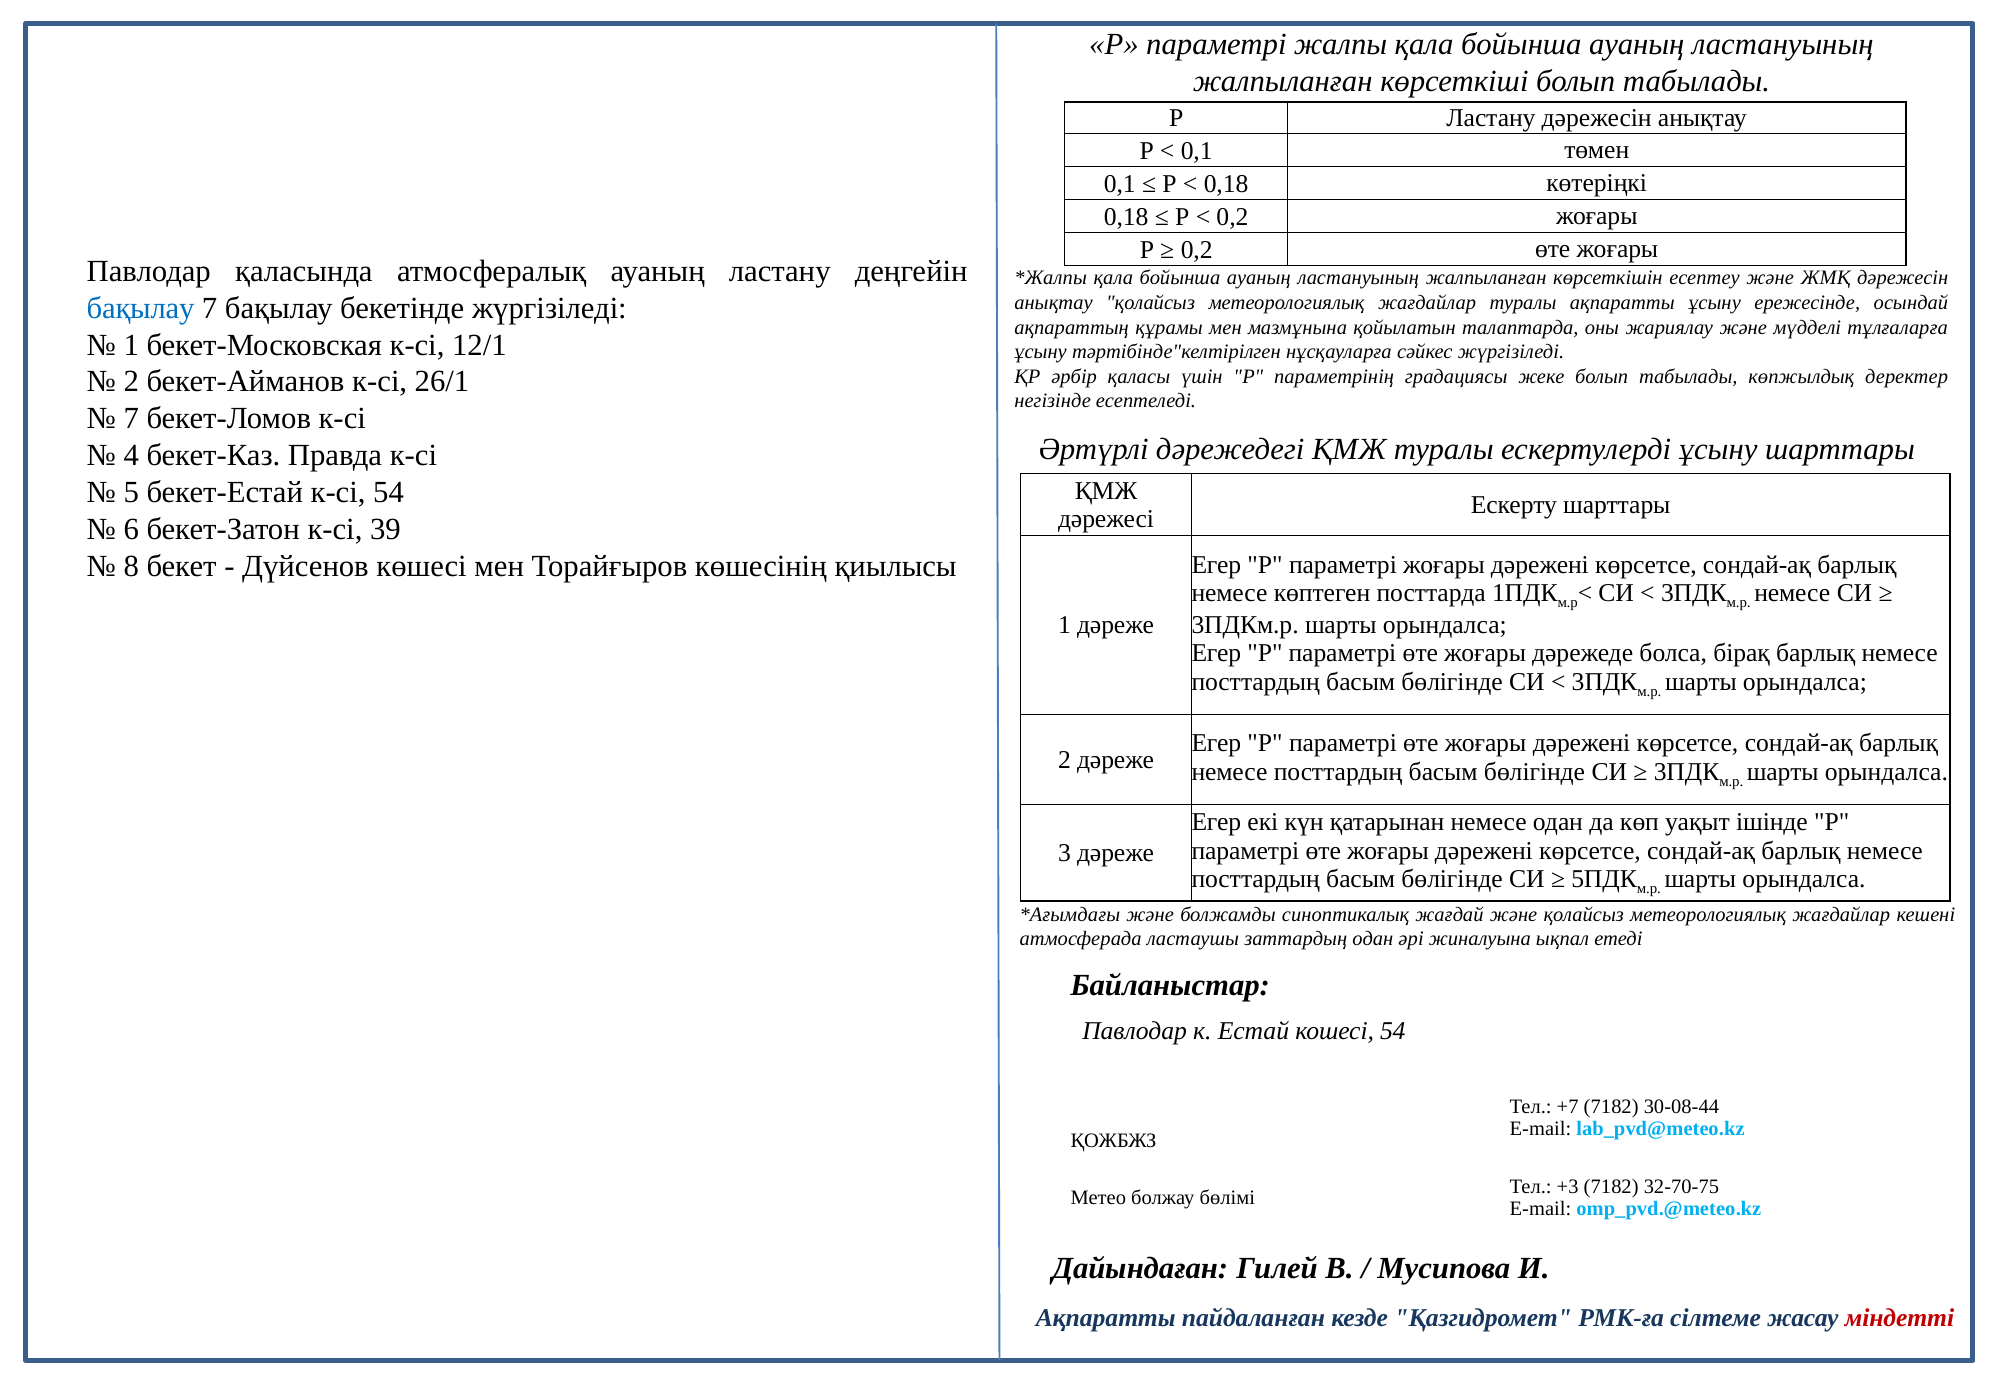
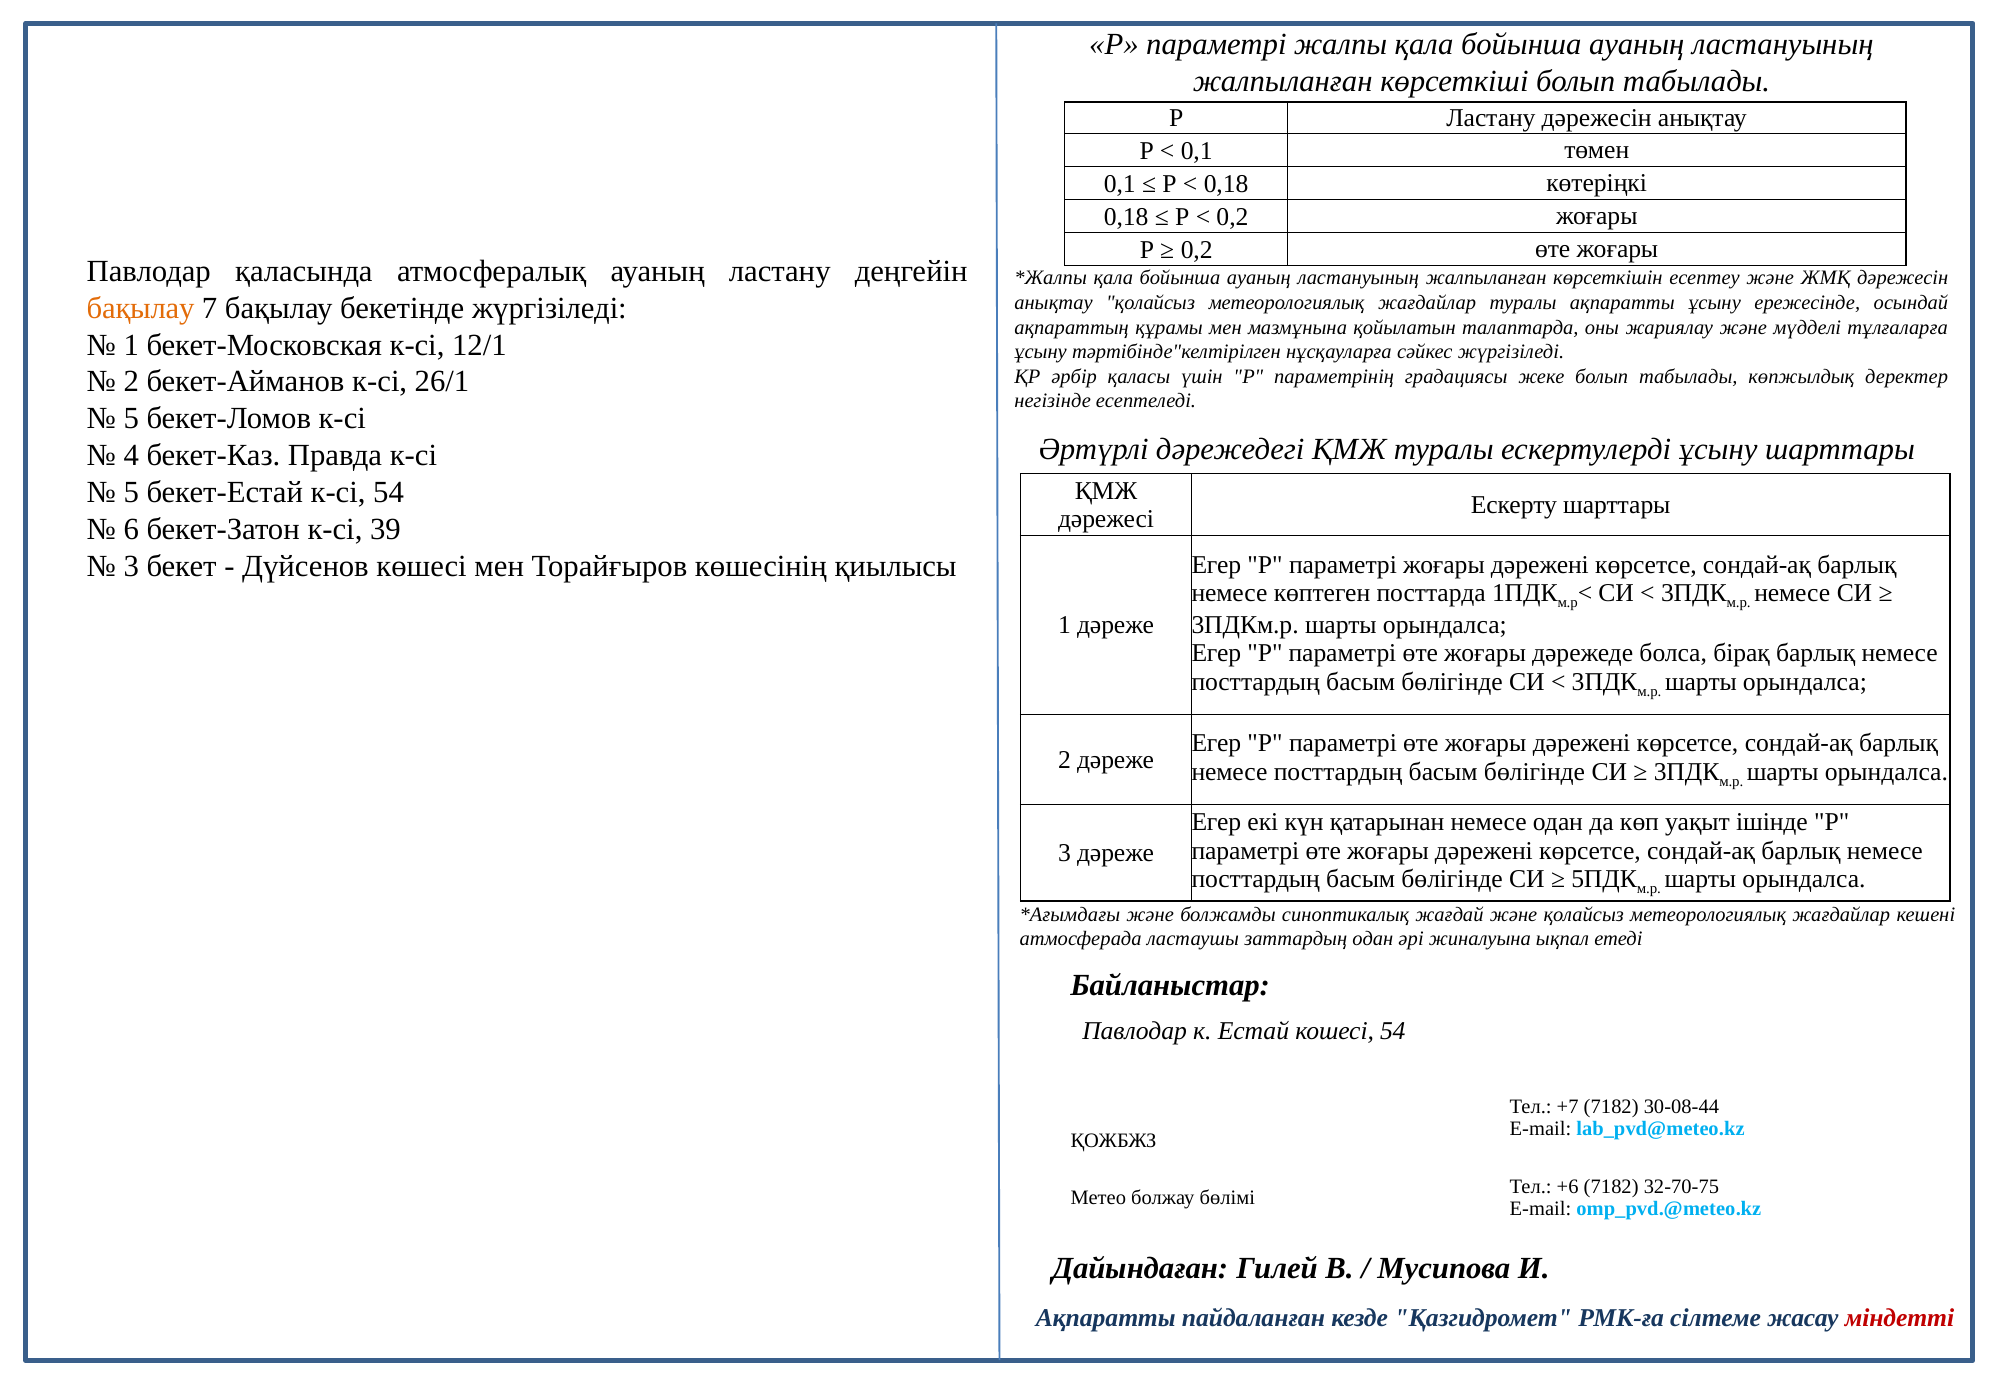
бақылау colour: blue -> orange (141, 308)
7: 7 -> 5 (131, 419)
8: 8 -> 3 (131, 566)
+3: +3 -> +6 (1568, 1186)
